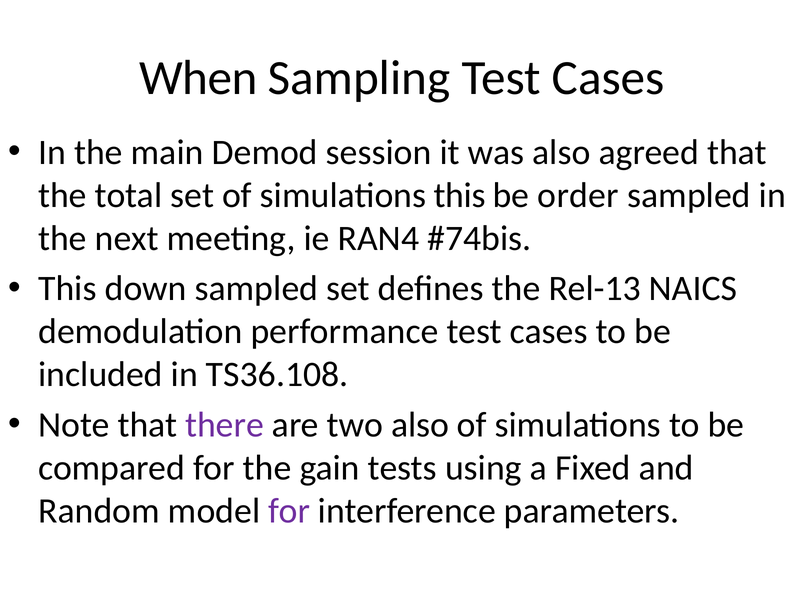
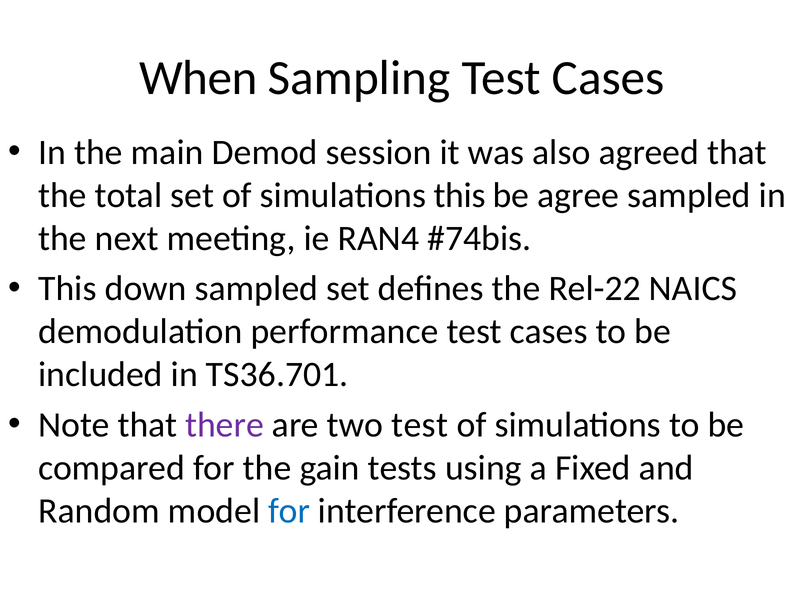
order: order -> agree (578, 195)
Rel-13: Rel-13 -> Rel-22 (595, 288)
TS36.108: TS36.108 -> TS36.701 (277, 374)
two also: also -> test (420, 425)
for colour: purple -> blue (289, 511)
